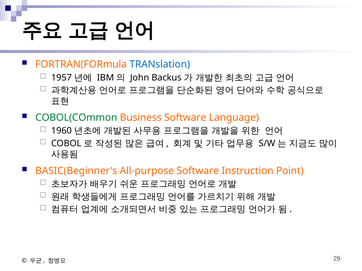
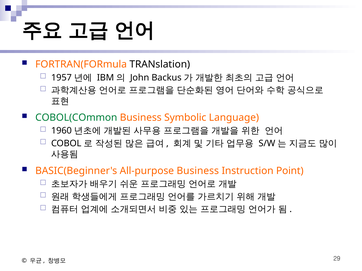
TRANslation colour: blue -> black (160, 64)
Business Software: Software -> Symbolic (185, 118)
All-purpose Software: Software -> Business (198, 171)
